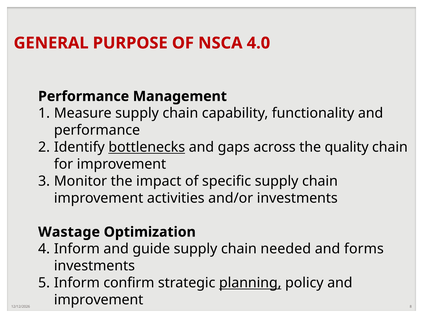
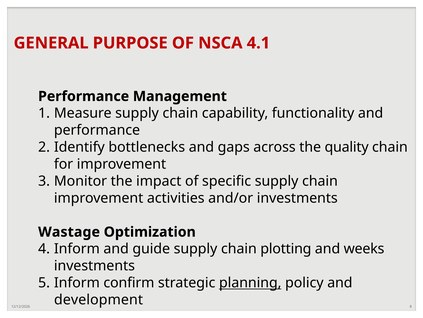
4.0: 4.0 -> 4.1 (258, 43)
bottlenecks underline: present -> none (147, 147)
needed: needed -> plotting (286, 248)
forms: forms -> weeks (364, 248)
improvement: improvement -> development (99, 299)
